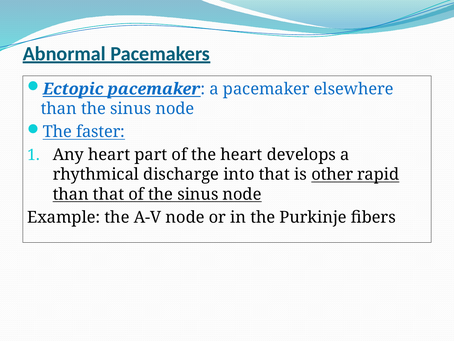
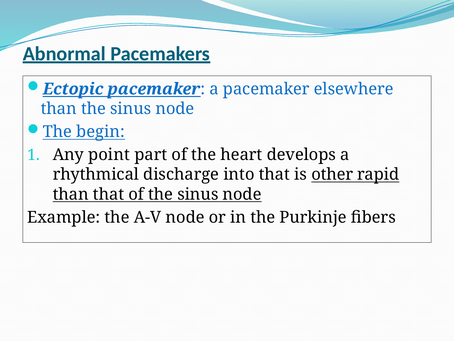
faster: faster -> begin (100, 132)
Any heart: heart -> point (109, 155)
